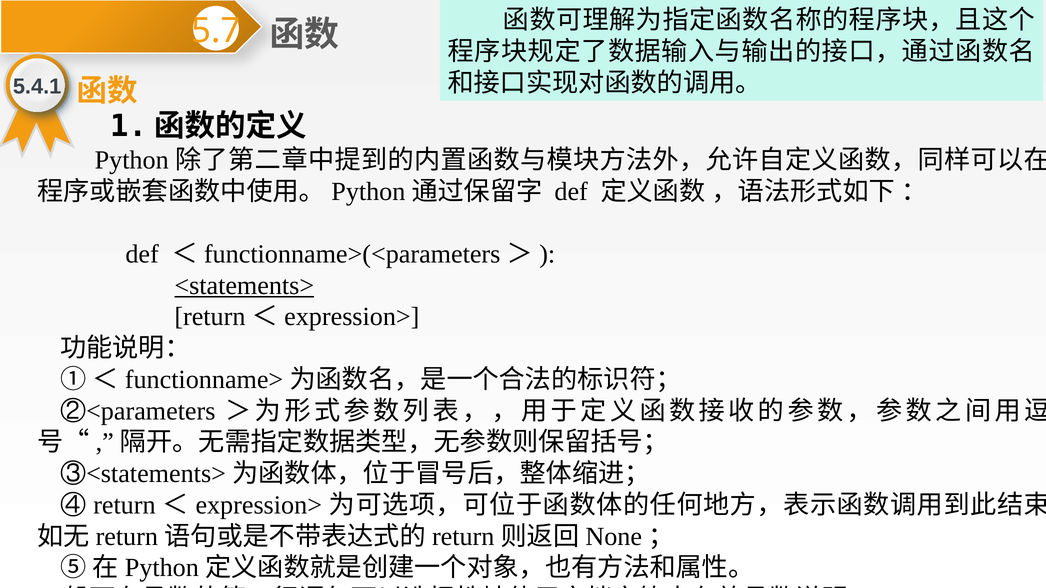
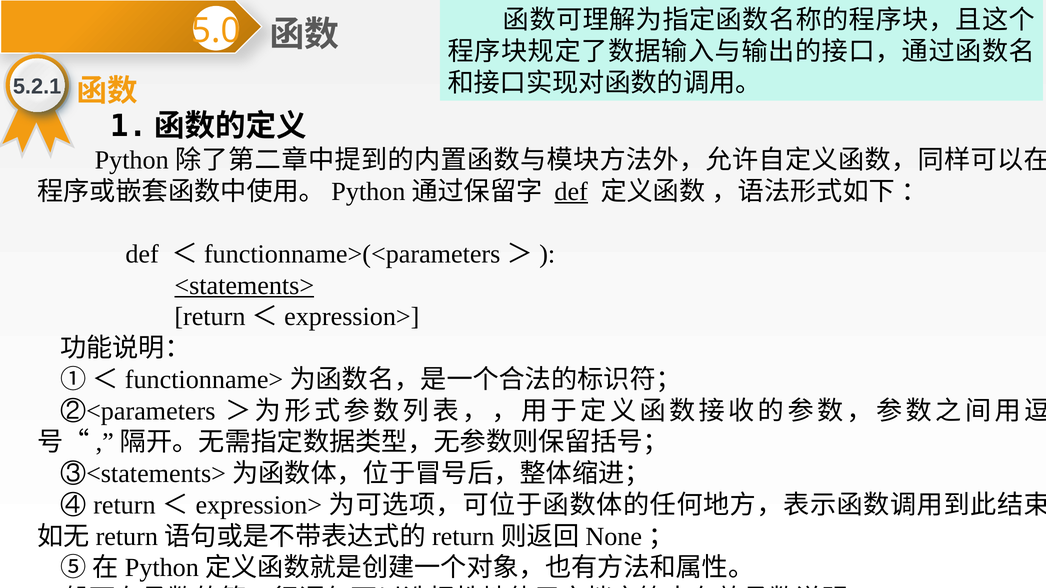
5.7: 5.7 -> 5.0 (216, 31)
5.4.1: 5.4.1 -> 5.2.1 (37, 87)
def underline: none -> present (571, 192)
